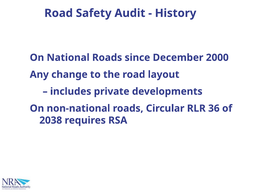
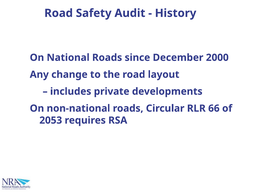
36: 36 -> 66 (214, 108)
2038: 2038 -> 2053 (51, 120)
